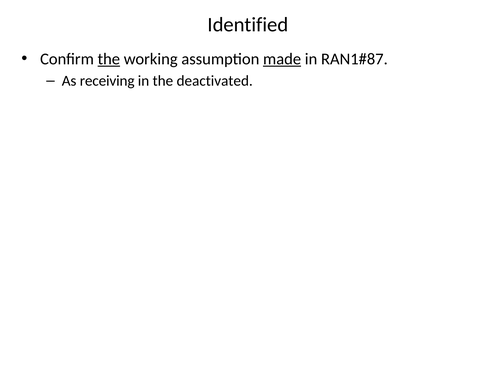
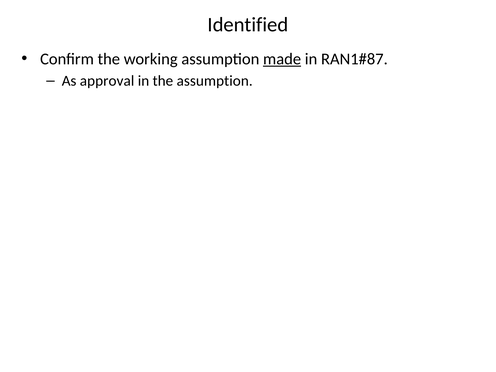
the underline: present -> none (109, 59)
receiving: receiving -> approval (107, 81)
the deactivated: deactivated -> assumption (215, 81)
